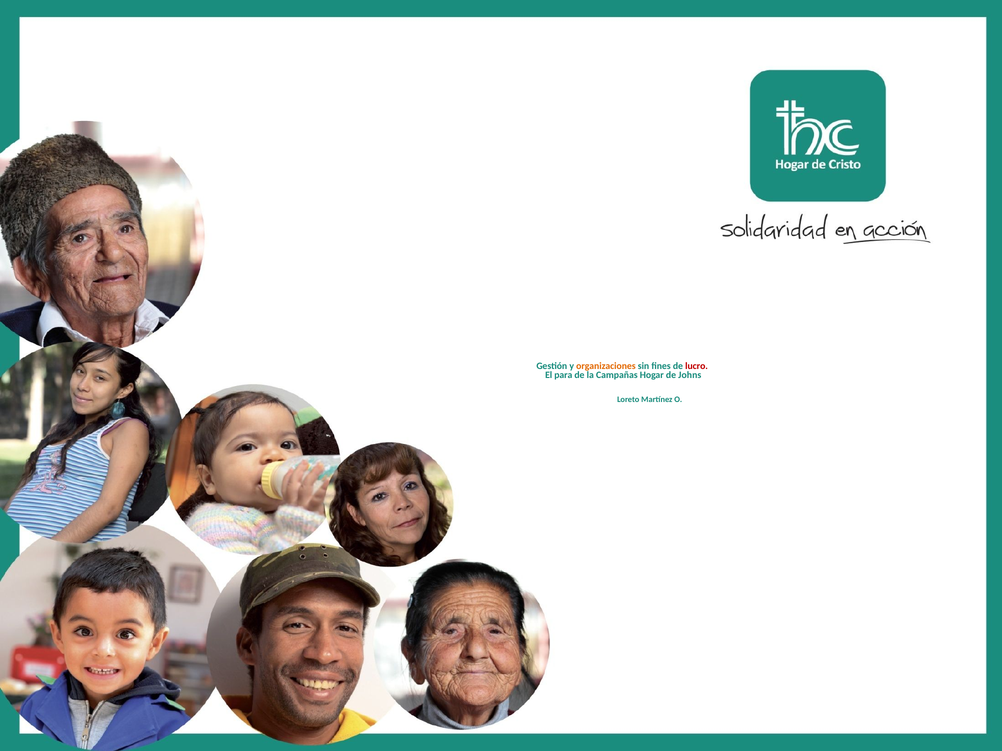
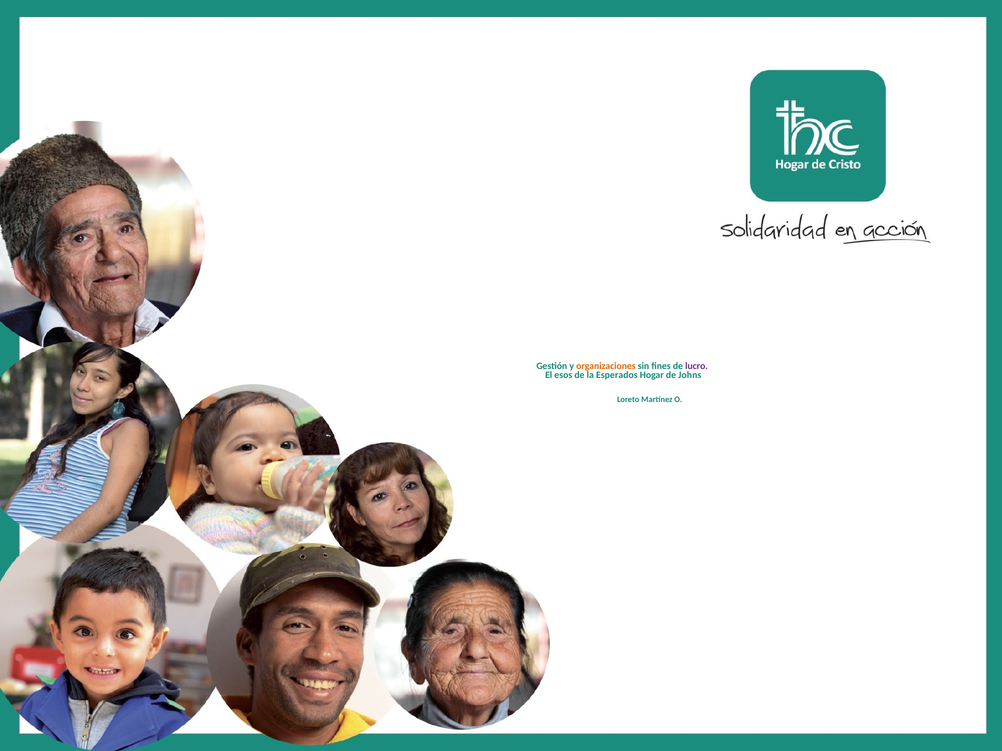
lucro colour: red -> purple (697, 366)
para: para -> esos (563, 375)
Campañas: Campañas -> Esperados (617, 375)
